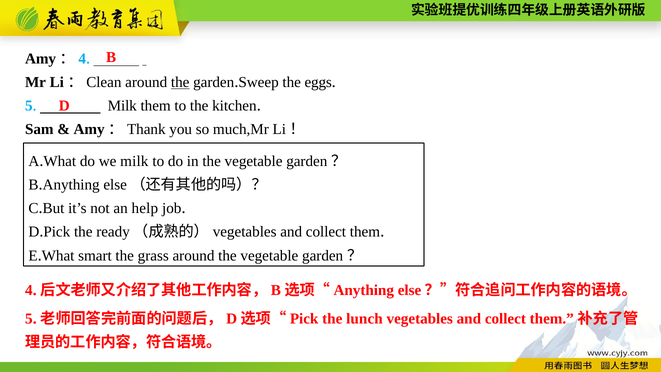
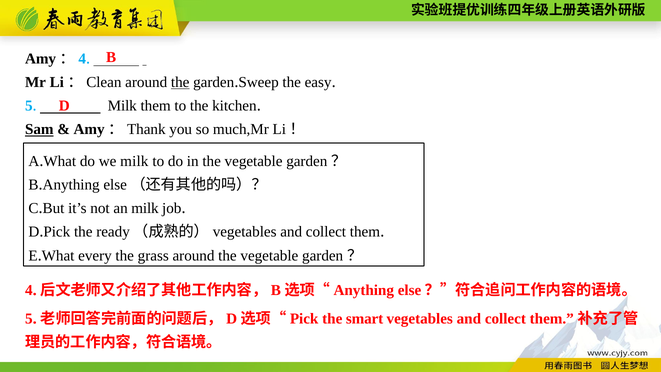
eggs: eggs -> easy (318, 82)
Sam underline: none -> present (39, 129)
an help: help -> milk (145, 208)
smart: smart -> every (95, 256)
lunch: lunch -> smart (365, 319)
